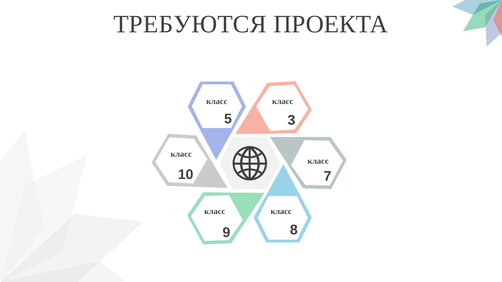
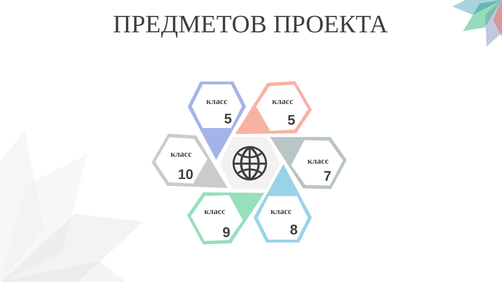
ТРЕБУЮТСЯ: ТРЕБУЮТСЯ -> ПРЕДМЕТОВ (190, 24)
5 3: 3 -> 5 (291, 121)
